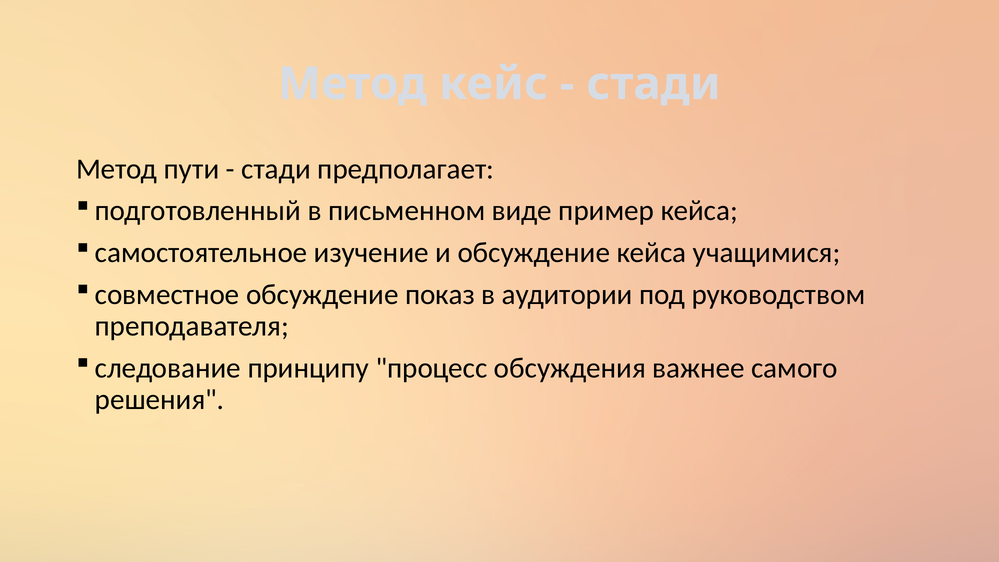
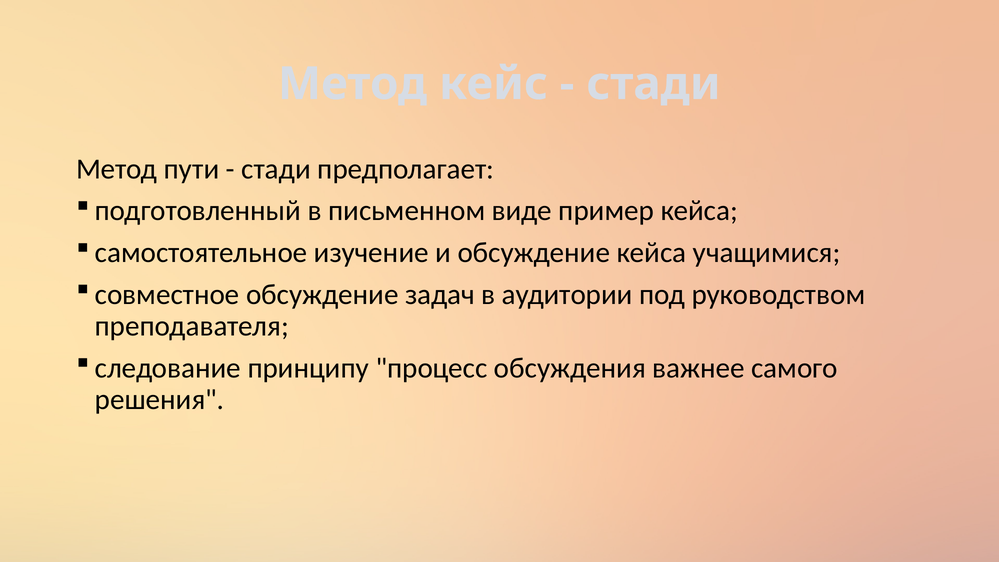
показ: показ -> задач (440, 295)
